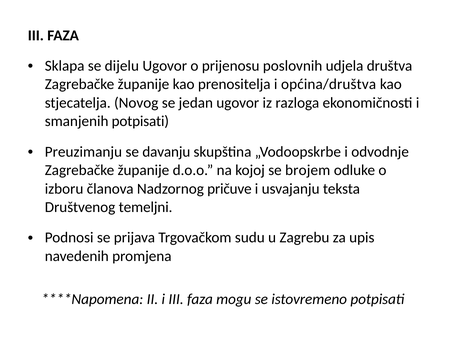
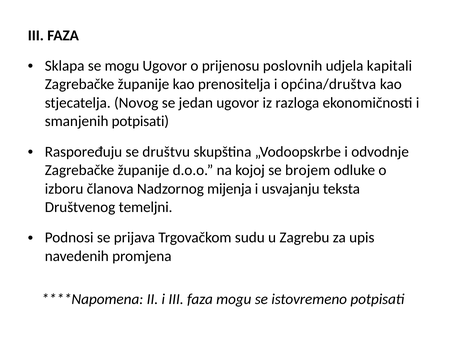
se dijelu: dijelu -> mogu (122, 66)
društva: društva -> kapitali (389, 66)
Preuzimanju: Preuzimanju -> Raspoređuju (83, 152)
davanju: davanju -> društvu (166, 152)
pričuve: pričuve -> mijenja (229, 188)
